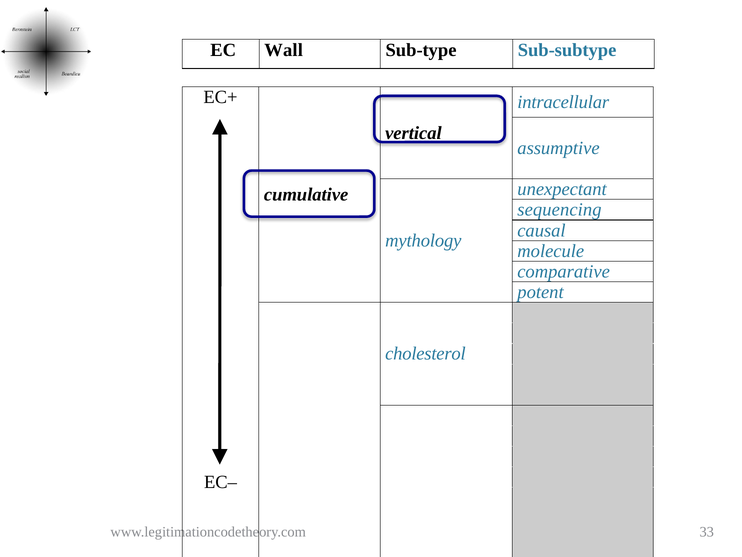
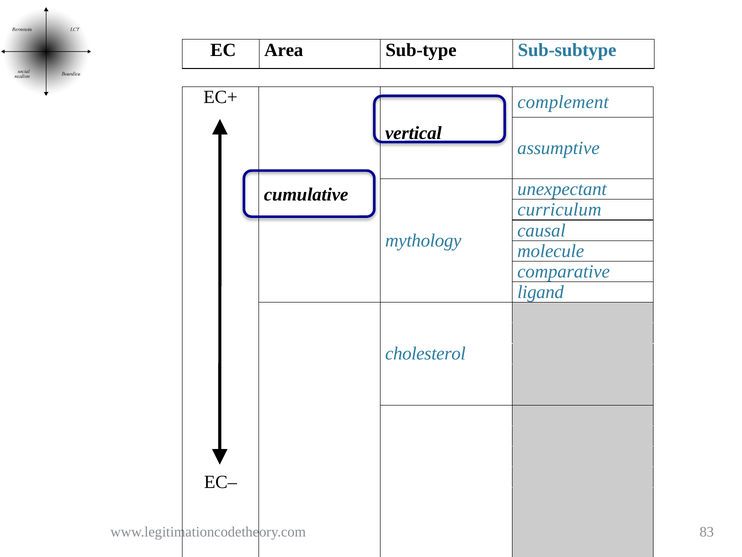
Wall: Wall -> Area (284, 50)
intracellular: intracellular -> complement (563, 102)
sequencing: sequencing -> curriculum (559, 210)
potent: potent -> ligand (541, 292)
33: 33 -> 83 (707, 532)
